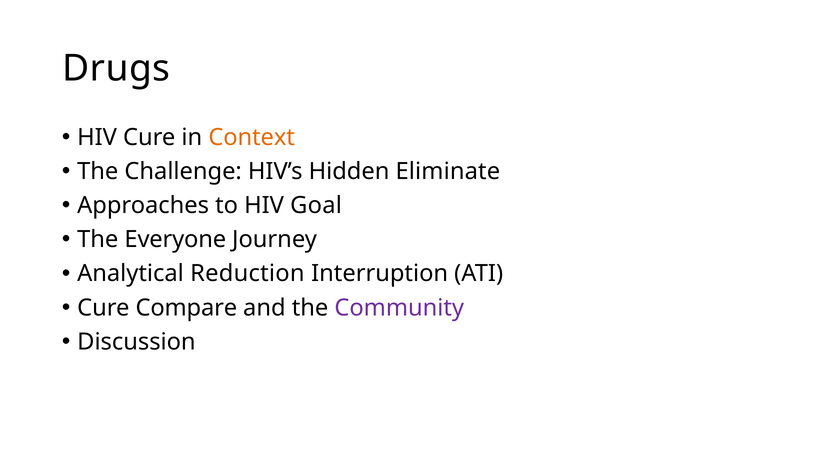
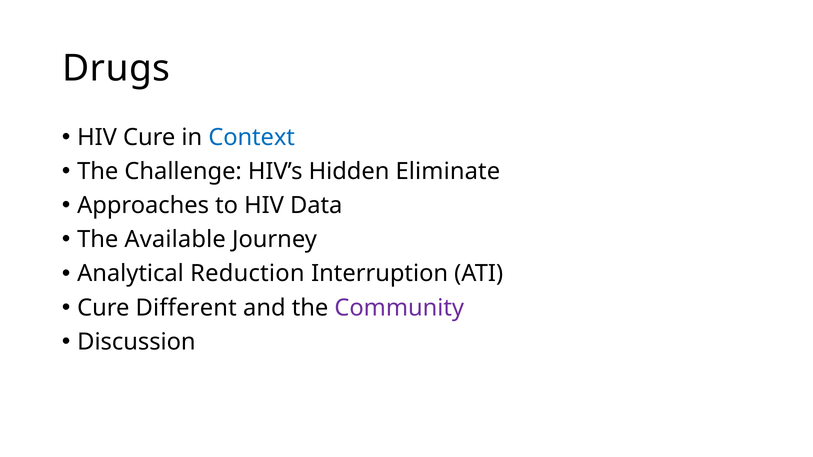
Context colour: orange -> blue (252, 137)
Goal: Goal -> Data (316, 206)
Everyone: Everyone -> Available (175, 240)
Compare: Compare -> Different (186, 308)
